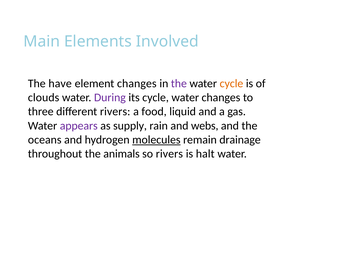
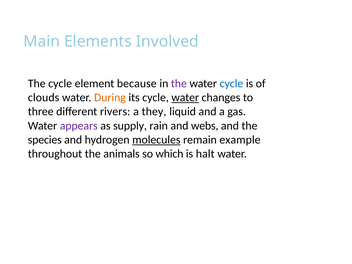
The have: have -> cycle (60, 83)
element changes: changes -> because (137, 83)
cycle colour: orange -> blue (231, 83)
During colour: purple -> orange (110, 98)
water underline: none -> present (185, 98)
food: food -> they (154, 112)
oceans: oceans -> species (45, 140)
drainage: drainage -> example (240, 140)
so rivers: rivers -> which (169, 154)
